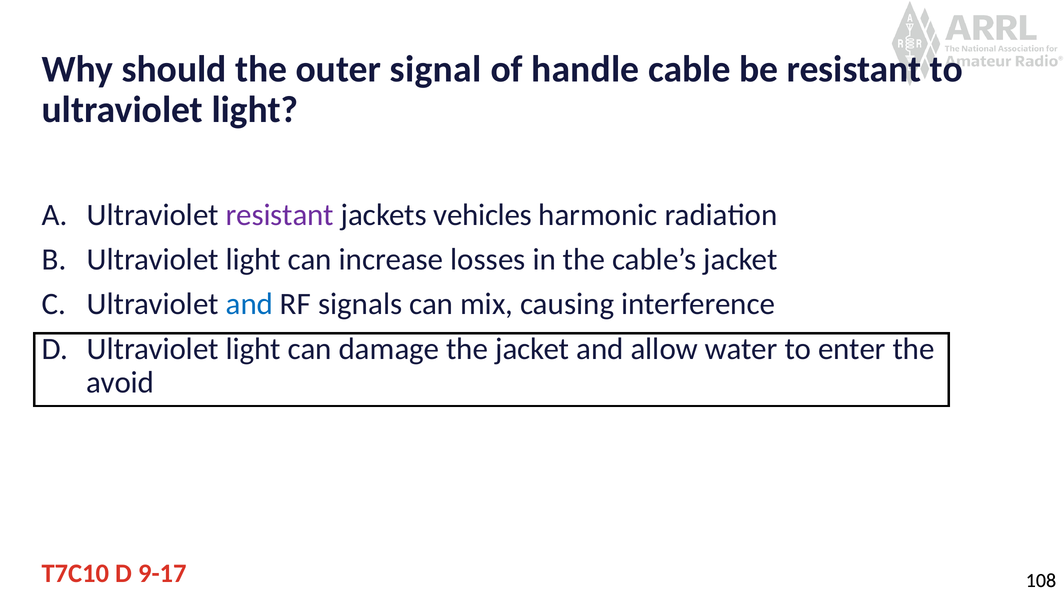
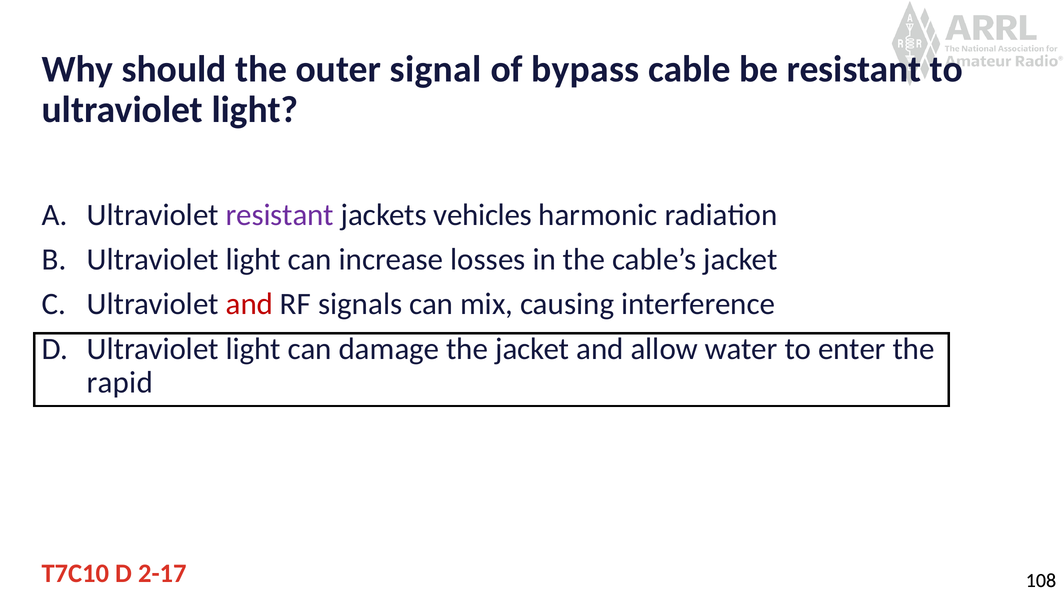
handle: handle -> bypass (585, 69)
and colour: blue -> red (249, 304)
avoid: avoid -> rapid (120, 382)
9-17: 9-17 -> 2-17 (162, 573)
